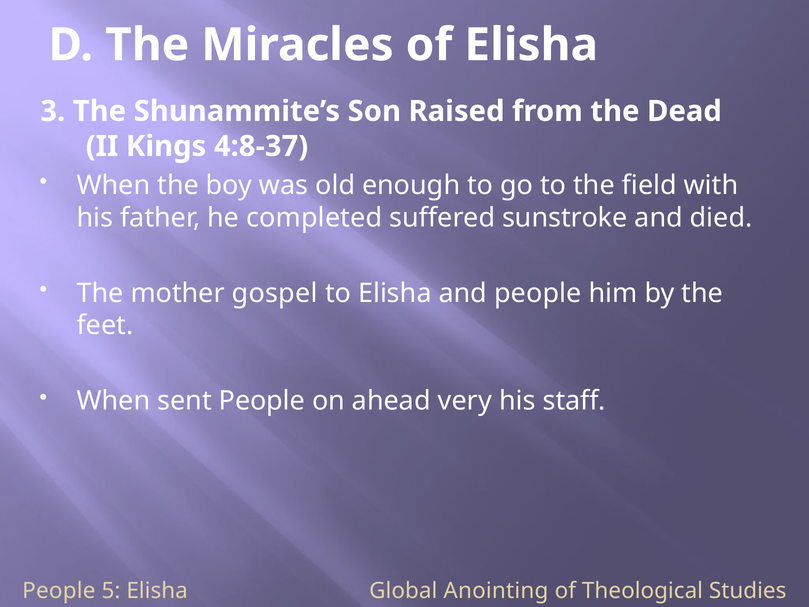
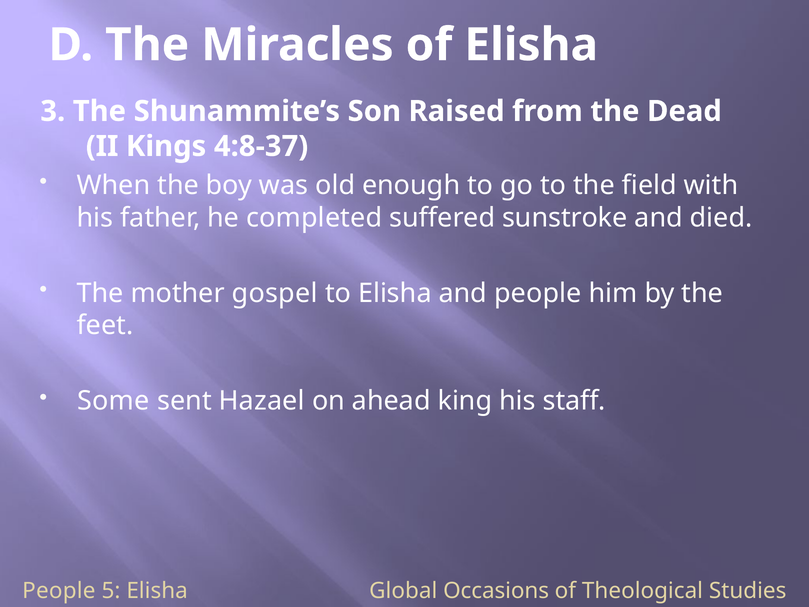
When: When -> Some (113, 401)
sent People: People -> Hazael (262, 401)
very: very -> king (465, 401)
Anointing: Anointing -> Occasions (496, 590)
